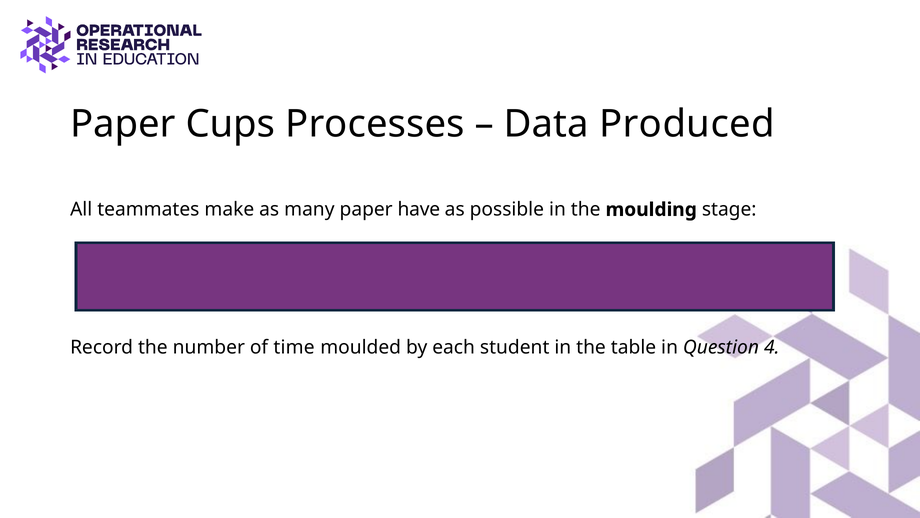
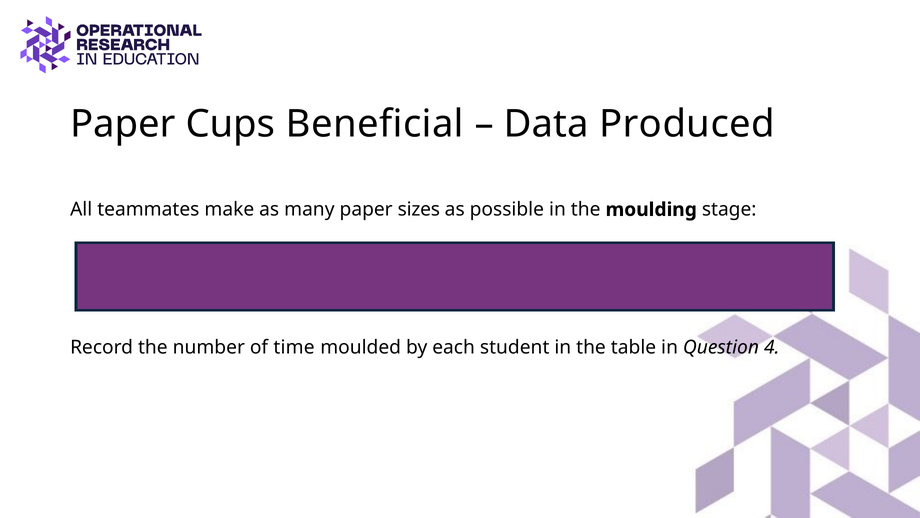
Processes: Processes -> Beneficial (375, 124)
have: have -> sizes (419, 209)
